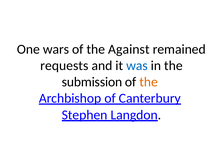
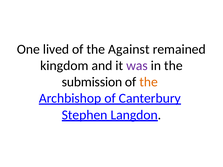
wars: wars -> lived (56, 49)
requests: requests -> kingdom (64, 66)
was colour: blue -> purple (137, 66)
